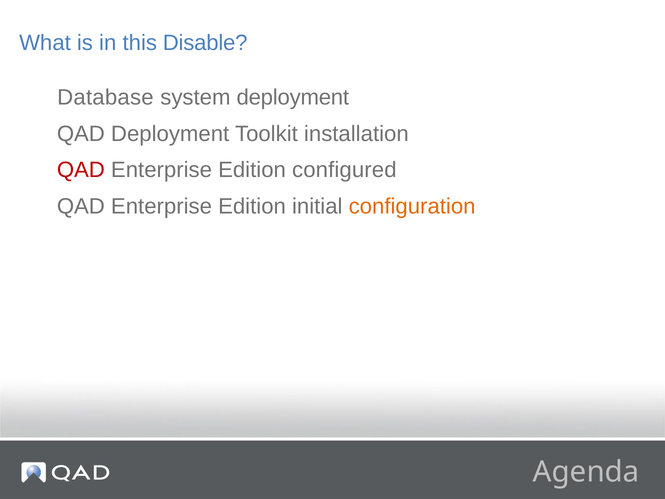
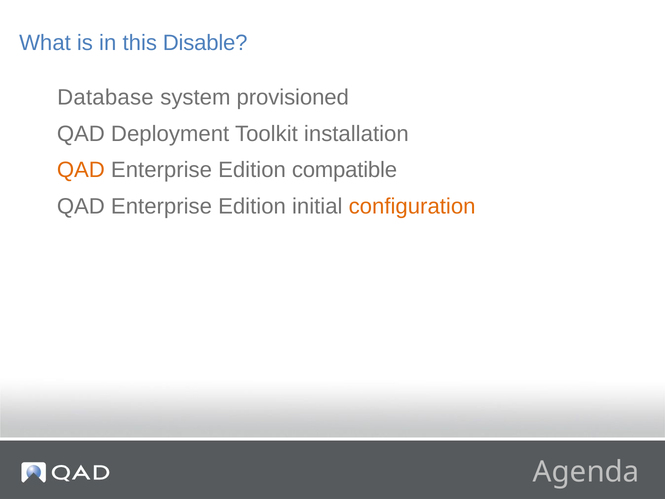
system deployment: deployment -> provisioned (293, 97)
QAD colour: red -> orange (81, 170)
configured: configured -> compatible (344, 170)
